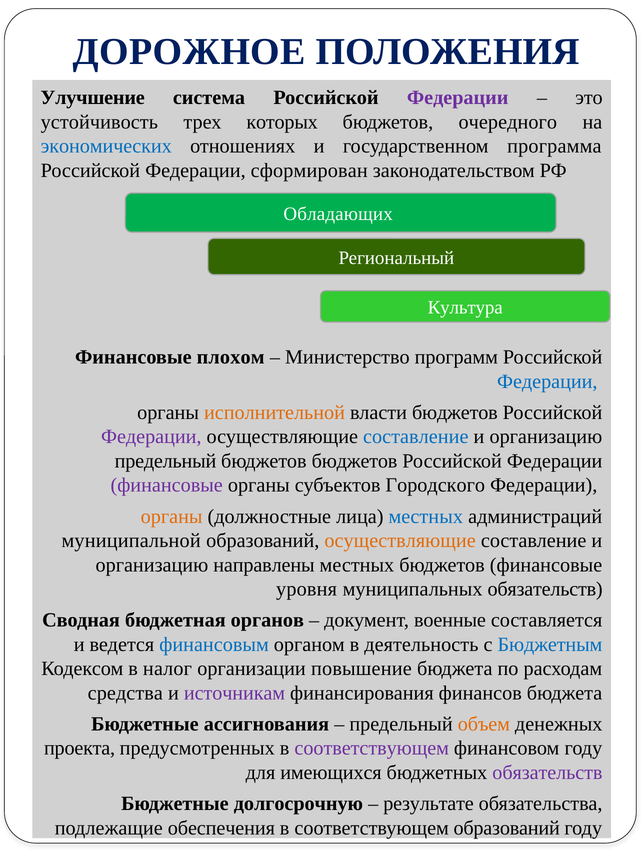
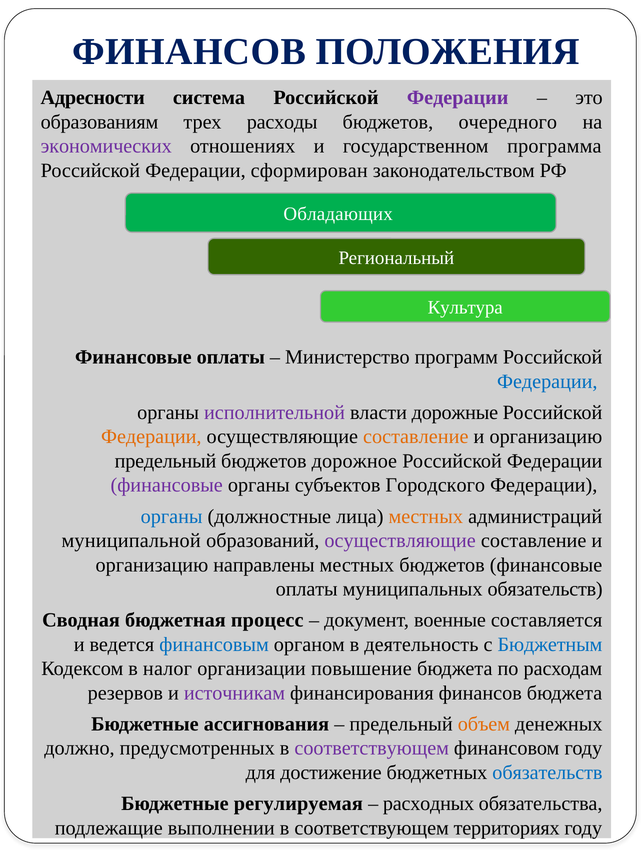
ДОРОЖНОЕ: ДОРОЖНОЕ -> ФИНАНСОВ (189, 52)
Улучшение: Улучшение -> Адресности (93, 98)
устойчивость: устойчивость -> образованиям (99, 122)
которых: которых -> расходы (282, 122)
экономических colour: blue -> purple (106, 146)
плохом: плохом -> оплаты (231, 357)
исполнительной colour: orange -> purple (275, 412)
власти бюджетов: бюджетов -> дорожные (455, 412)
Федерации colour: purple -> orange (151, 437)
составление colour: blue -> orange (416, 437)
бюджетов бюджетов: бюджетов -> дорожное (354, 461)
органы colour: orange -> blue (172, 516)
местных colour: blue -> orange (426, 516)
осуществляющие colour: orange -> purple (400, 540)
уровня: уровня -> оплаты (307, 589)
органов: органов -> процесс (267, 620)
средства: средства -> резервов (125, 693)
проекта: проекта -> должно (79, 748)
имеющихся: имеющихся -> достижение (331, 772)
обязательств colour: purple -> blue (547, 772)
долгосрочную: долгосрочную -> регулируемая (298, 803)
результате: результате -> расходных (429, 803)
обеспечения: обеспечения -> выполнении (221, 828)
соответствующем образований: образований -> территориях (507, 828)
